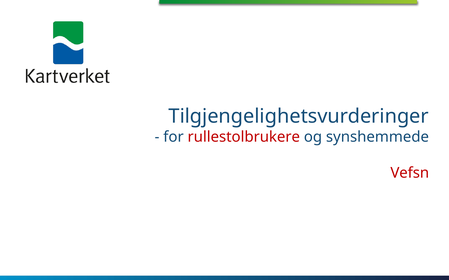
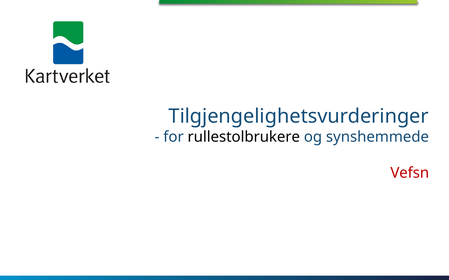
rullestolbrukere colour: red -> black (244, 137)
